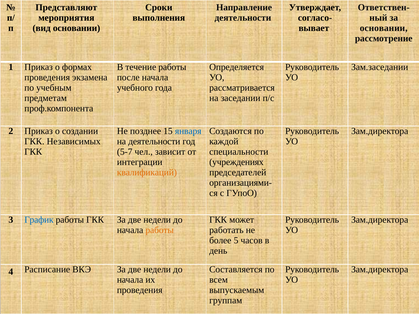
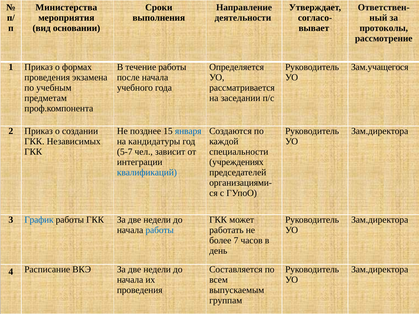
Представляют: Представляют -> Министерства (66, 7)
основании: основании -> протоколы (384, 28)
Зам.заседании: Зам.заседании -> Зам.учащегося (380, 67)
на деятельности: деятельности -> кандидатуры (154, 142)
квалификаций colour: orange -> blue (147, 173)
работы colour: orange -> blue (160, 230)
5: 5 -> 7 (236, 241)
